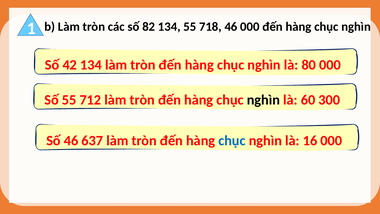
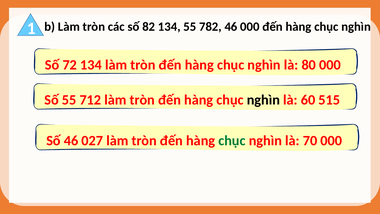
718: 718 -> 782 (210, 27)
42: 42 -> 72 (70, 65)
300: 300 -> 515 (329, 100)
637: 637 -> 027 (92, 140)
chục colour: blue -> green (232, 140)
16: 16 -> 70 (310, 140)
